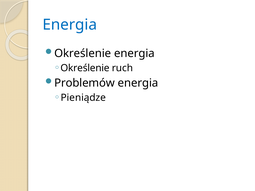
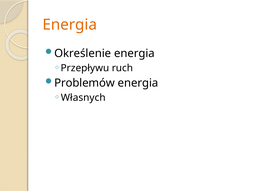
Energia colour: blue -> orange (70, 25)
Określenie: Określenie -> Przepływu (85, 68)
Pieniądze: Pieniądze -> Własnych (83, 98)
